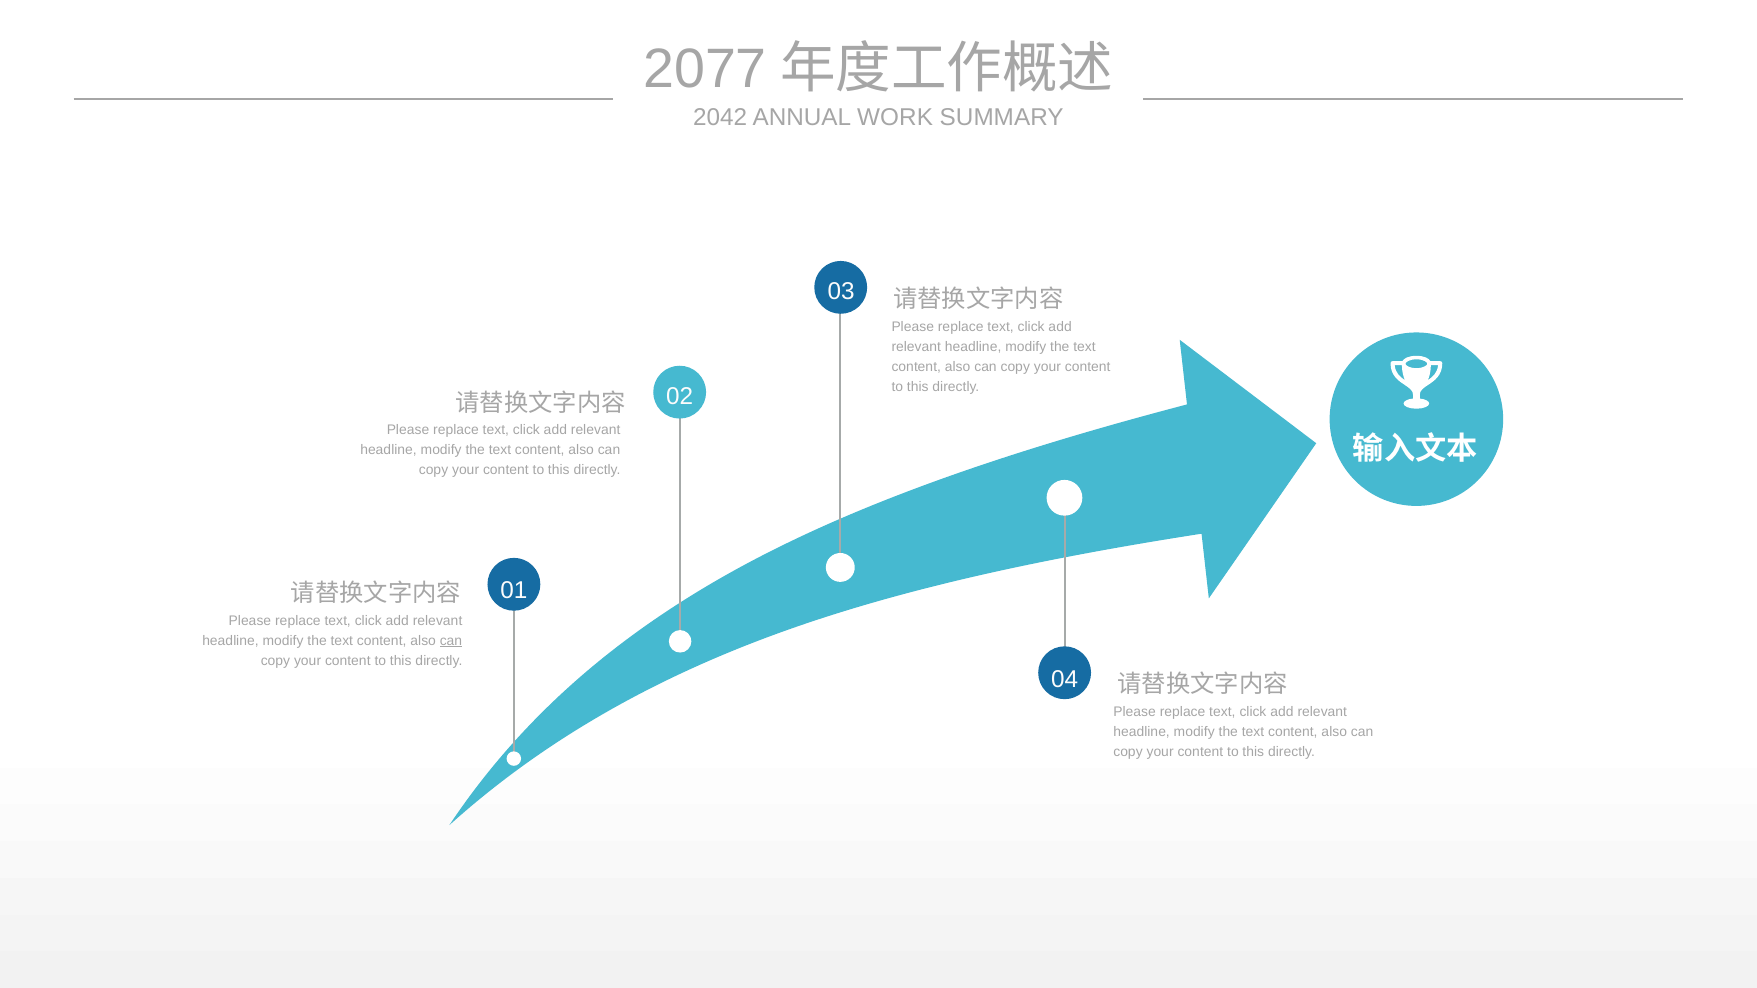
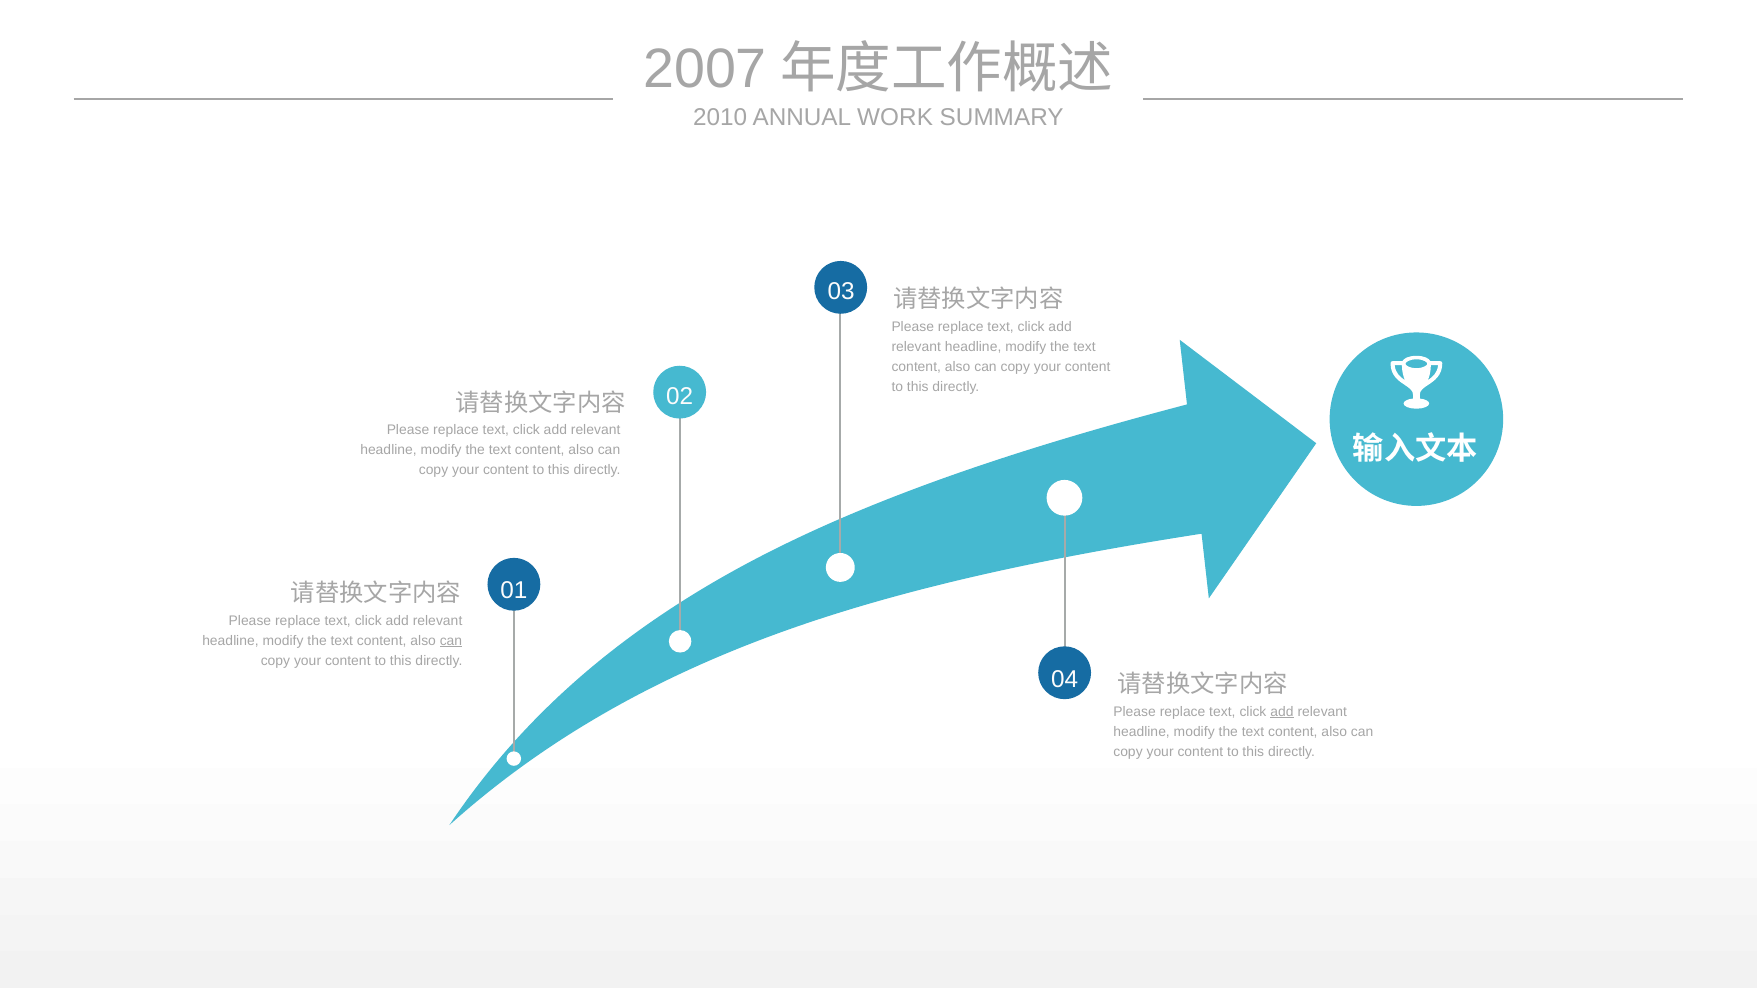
2077: 2077 -> 2007 (705, 69)
2042: 2042 -> 2010 (720, 118)
add underline: none -> present (1282, 712)
